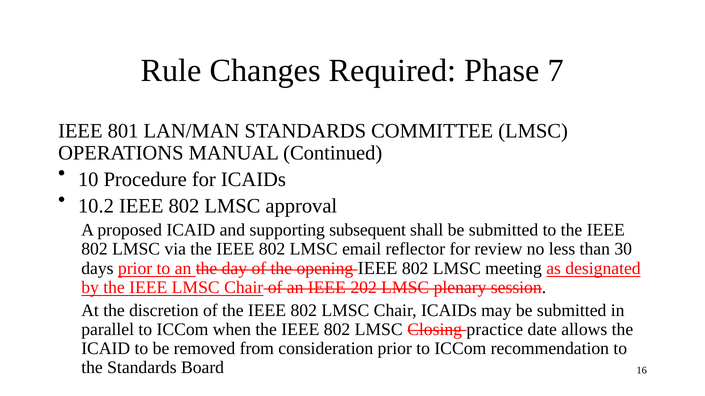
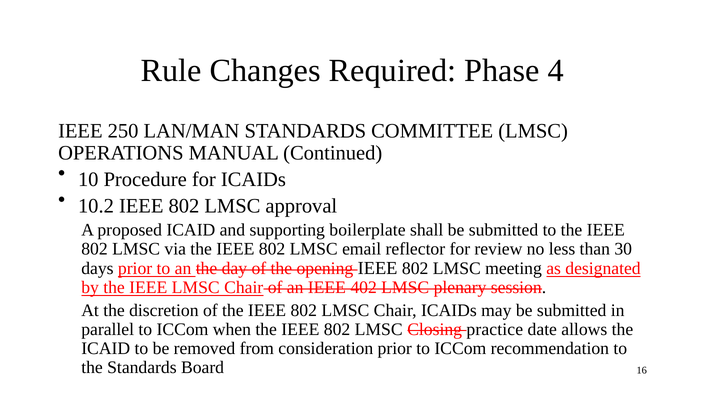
7: 7 -> 4 (556, 71)
801: 801 -> 250 (123, 131)
subsequent: subsequent -> boilerplate (367, 230)
202: 202 -> 402 (364, 288)
